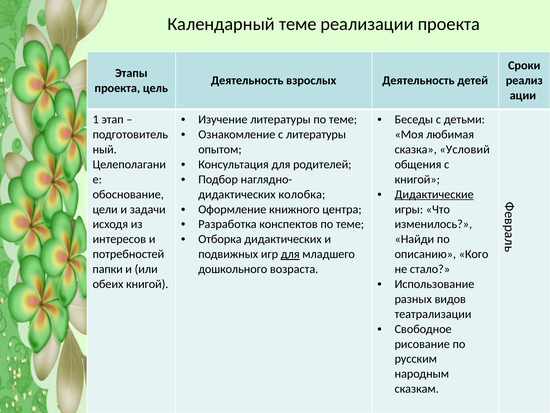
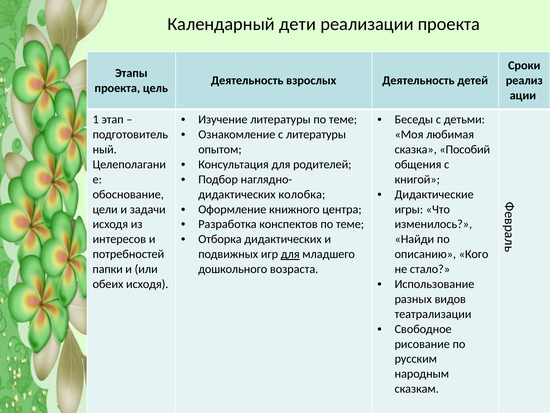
Календарный теме: теме -> дети (298, 24)
Условий: Условий -> Пособий (465, 149)
Дидактические underline: present -> none (434, 194)
обеих книгой: книгой -> исходя (147, 284)
